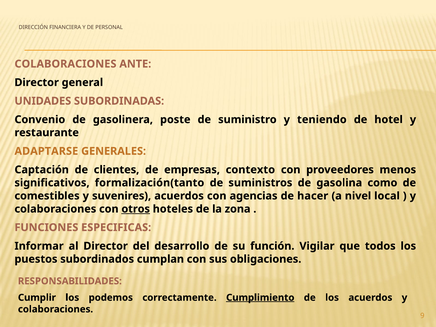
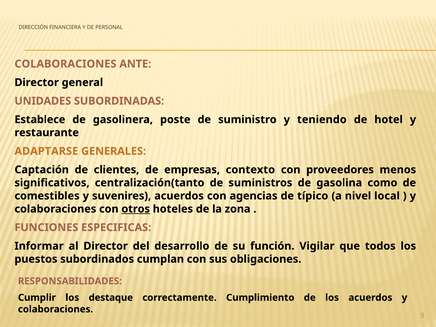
Convenio: Convenio -> Establece (40, 120)
formalización(tanto: formalización(tanto -> centralización(tanto (150, 183)
hacer: hacer -> típico (313, 196)
podemos: podemos -> destaque (111, 298)
Cumplimiento underline: present -> none (260, 298)
